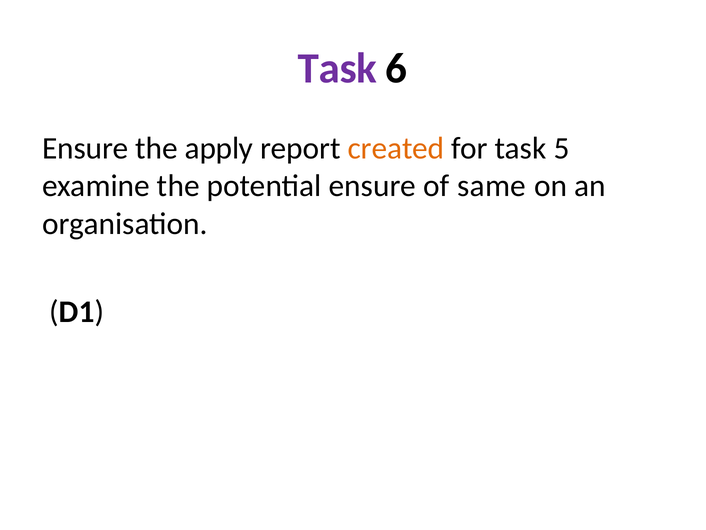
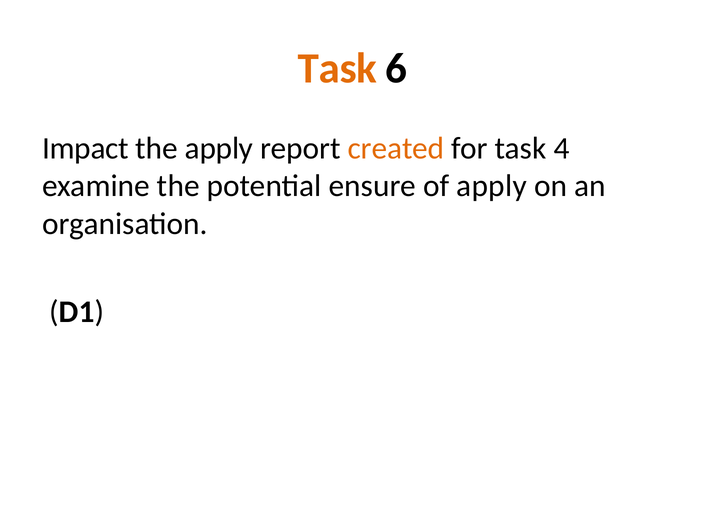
Task colour: purple -> orange (337, 68)
Ensure: Ensure -> Impact (85, 148)
5: 5 -> 4 (562, 148)
of same: same -> apply (492, 186)
